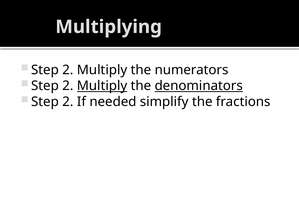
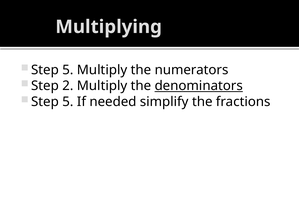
2: 2 -> 5 (68, 70)
Multiply underline: present -> none (102, 86)
2: 2 -> 5 (68, 102)
